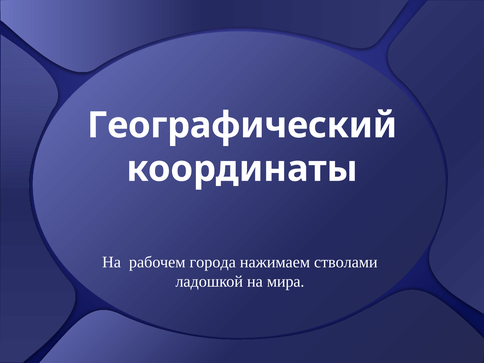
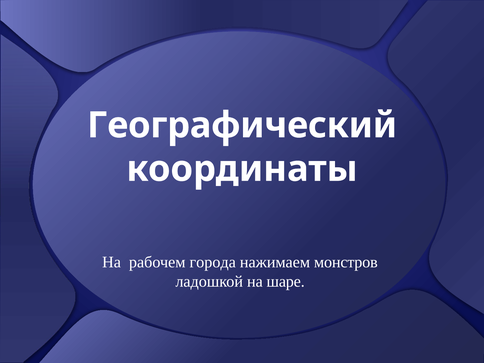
стволами: стволами -> монстров (346, 262)
мира: мира -> шаре (286, 282)
